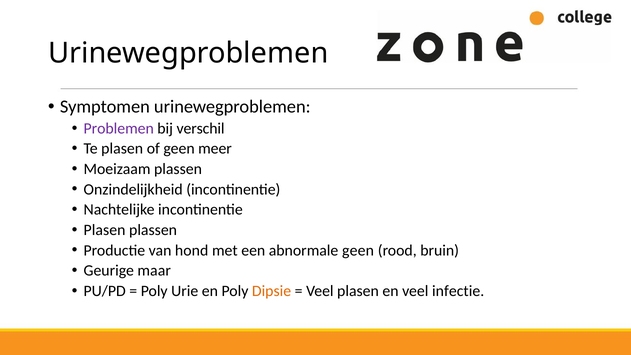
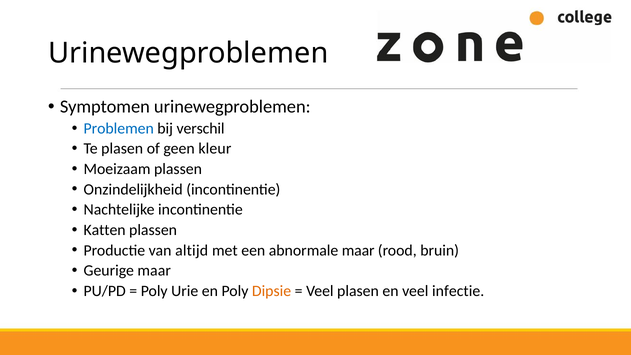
Problemen colour: purple -> blue (119, 128)
meer: meer -> kleur (215, 149)
Plasen: Plasen -> Katten (105, 230)
hond: hond -> altijd (192, 250)
abnormale geen: geen -> maar (358, 250)
